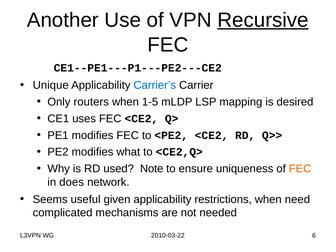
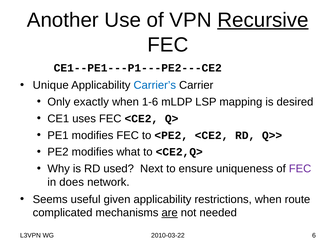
routers: routers -> exactly (91, 102)
1-5: 1-5 -> 1-6 (150, 102)
Note: Note -> Next (152, 169)
FEC colour: orange -> purple (300, 169)
need: need -> route (297, 199)
are underline: none -> present (170, 213)
